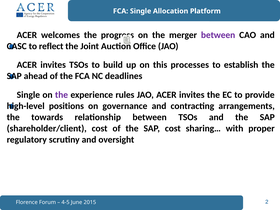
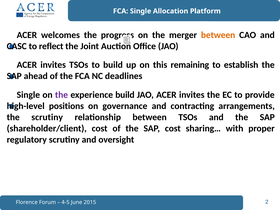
between colour: purple -> orange (218, 35)
processes: processes -> remaining (190, 65)
experience rules: rules -> build (125, 95)
towards: towards -> scrutiny (47, 117)
